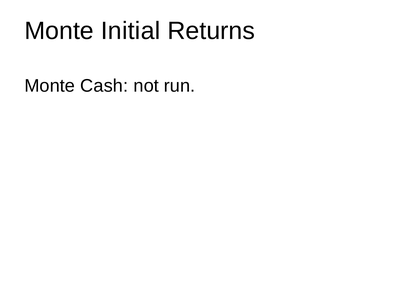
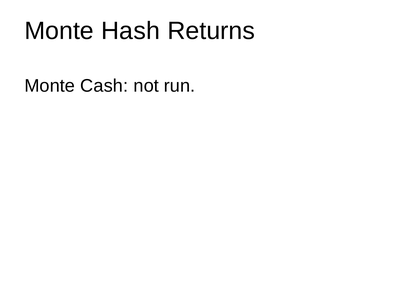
Initial: Initial -> Hash (131, 31)
